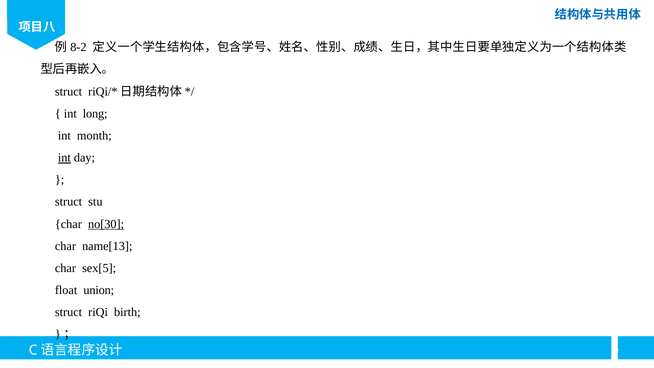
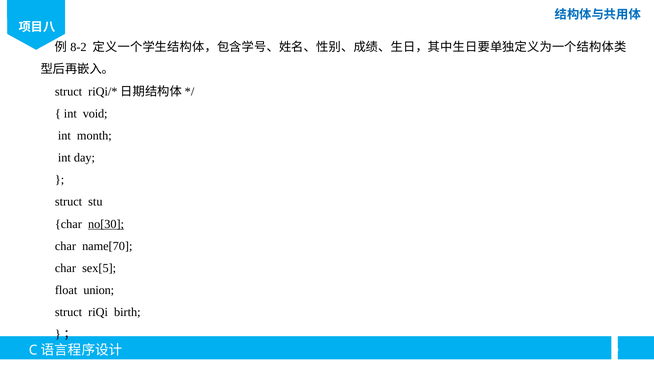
long: long -> void (95, 114)
int underline: present -> none (64, 158)
name[13: name[13 -> name[70 (107, 246)
